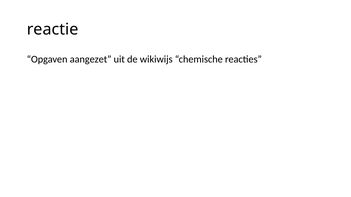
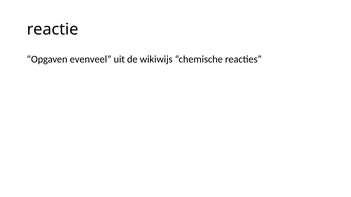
aangezet: aangezet -> evenveel (91, 59)
